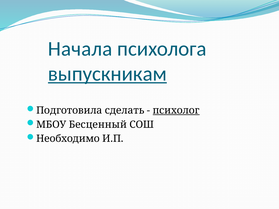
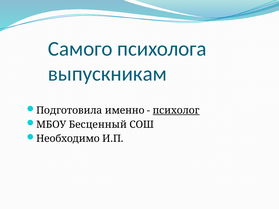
Начала: Начала -> Самого (80, 49)
выпускникам underline: present -> none (107, 74)
сделать: сделать -> именно (125, 111)
